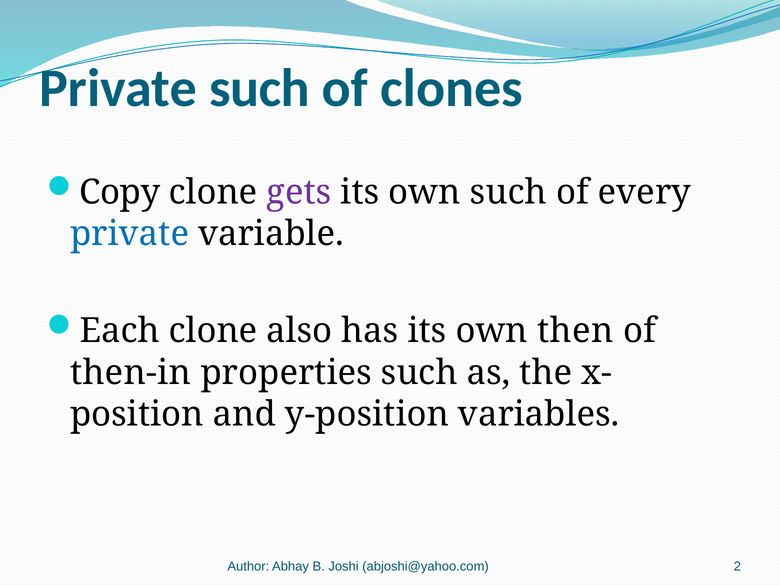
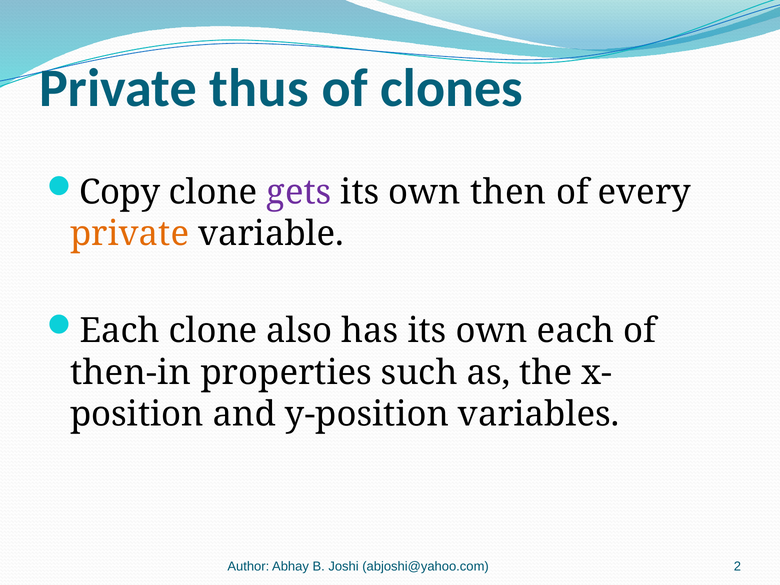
Private such: such -> thus (259, 88)
own such: such -> then (508, 192)
private colour: blue -> orange (130, 234)
own then: then -> each (576, 331)
